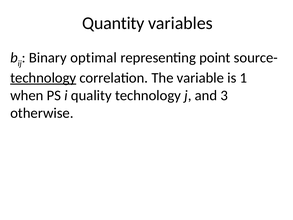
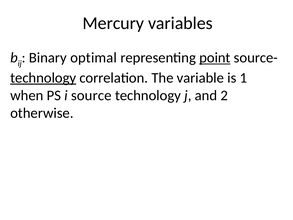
Quantity: Quantity -> Mercury (113, 23)
point underline: none -> present (215, 58)
quality: quality -> source (91, 95)
3: 3 -> 2 (224, 95)
